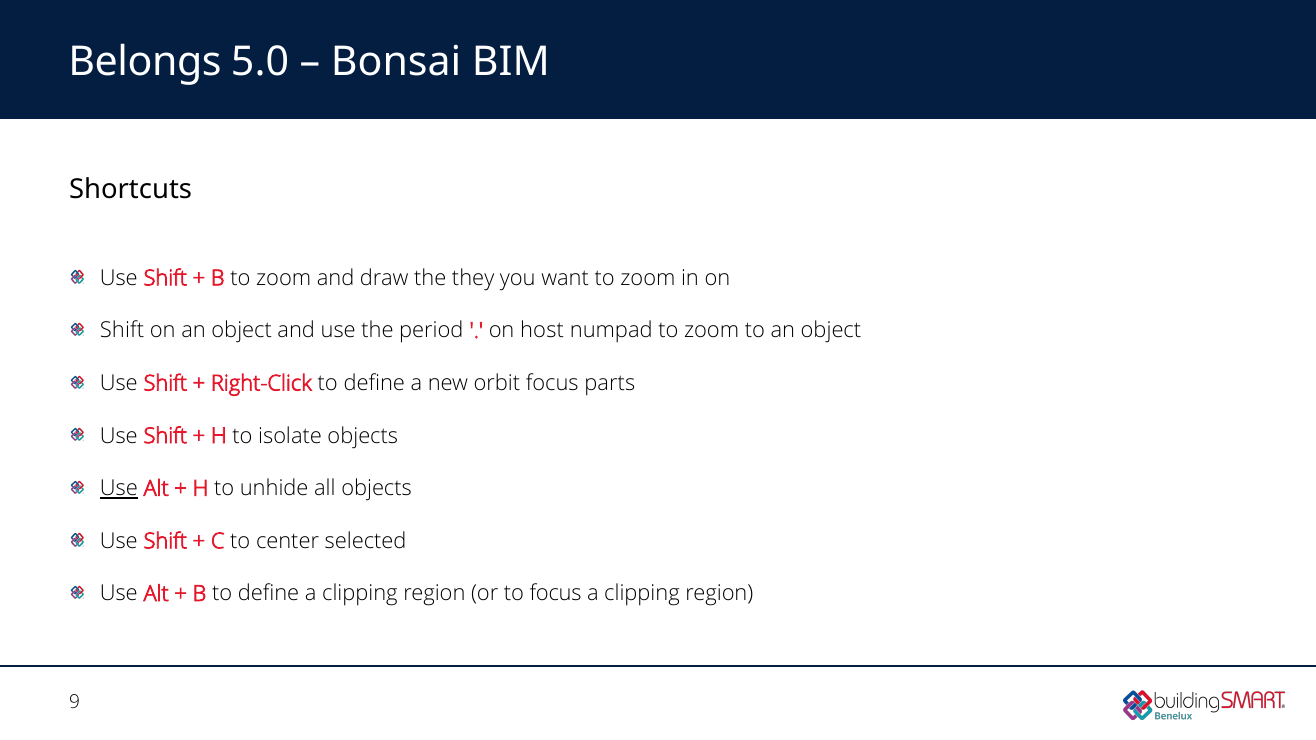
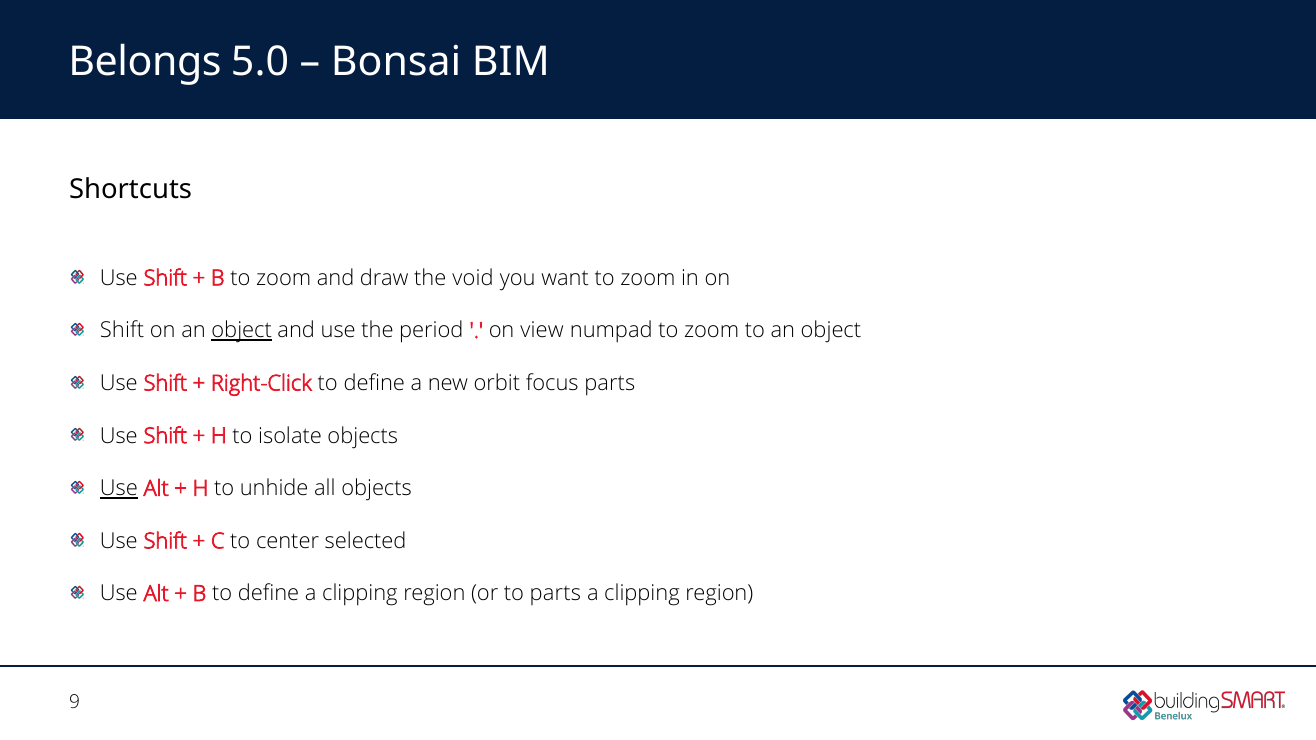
they: they -> void (473, 278)
object underline: none -> present (242, 331)
host: host -> view (542, 331)
to focus: focus -> parts (555, 594)
